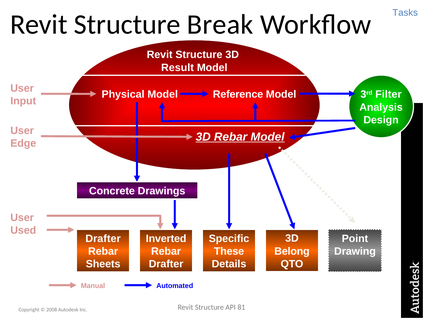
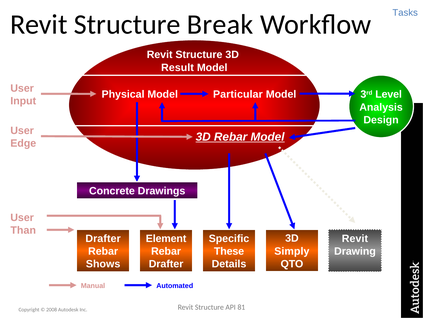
Reference: Reference -> Particular (238, 94)
Filter: Filter -> Level (389, 94)
Used: Used -> Than (23, 230)
Inverted: Inverted -> Element (166, 238)
Point: Point -> Revit (355, 238)
Belong: Belong -> Simply (292, 251)
Sheets: Sheets -> Shows (103, 263)
